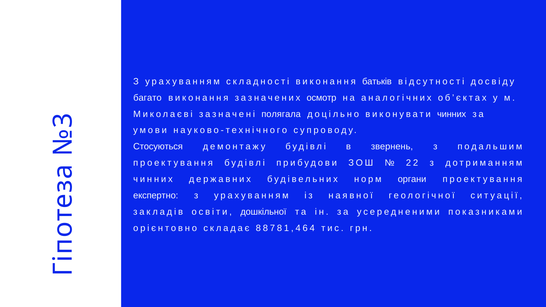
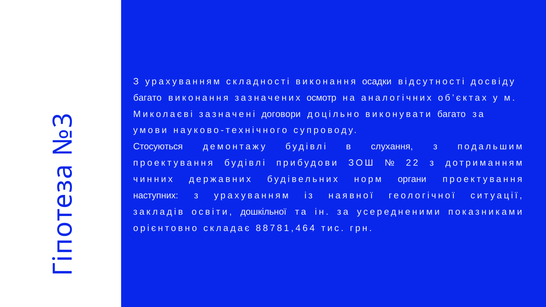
батьків: батьків -> осадки (377, 81)
полягала: полягала -> договори (281, 114)
виконувати чинних: чинних -> багато (452, 114)
звернень: звернень -> слухання (392, 147)
експертно: експертно -> наступних (156, 196)
